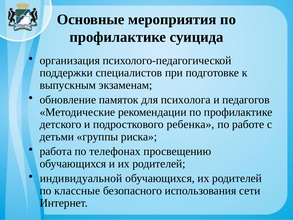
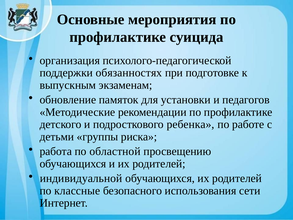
специалистов: специалистов -> обязанностях (129, 73)
психолога: психолога -> установки (186, 100)
телефонах: телефонах -> областной (115, 151)
